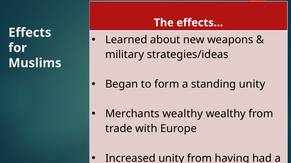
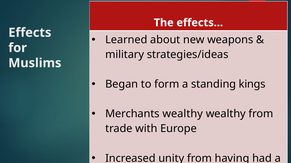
standing unity: unity -> kings (252, 84)
